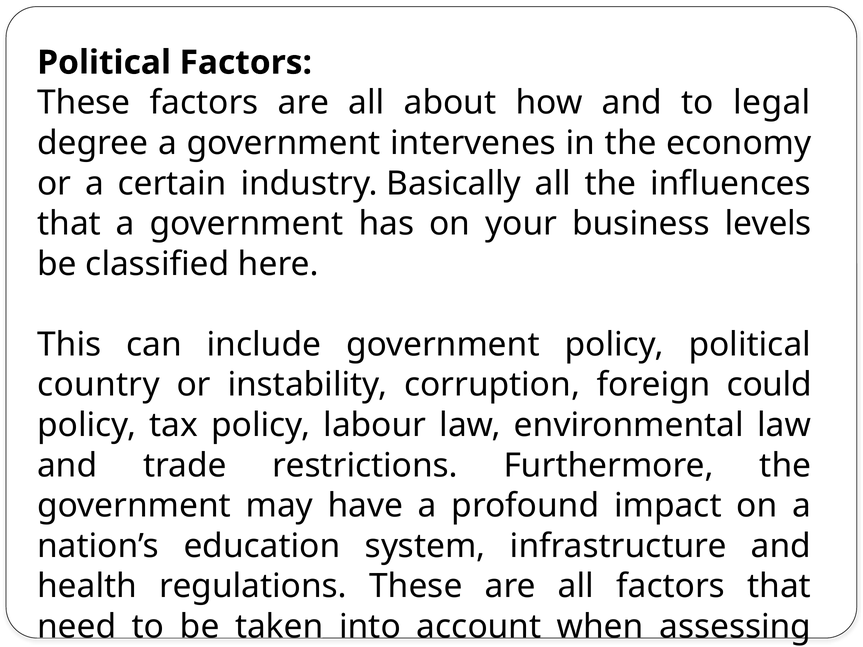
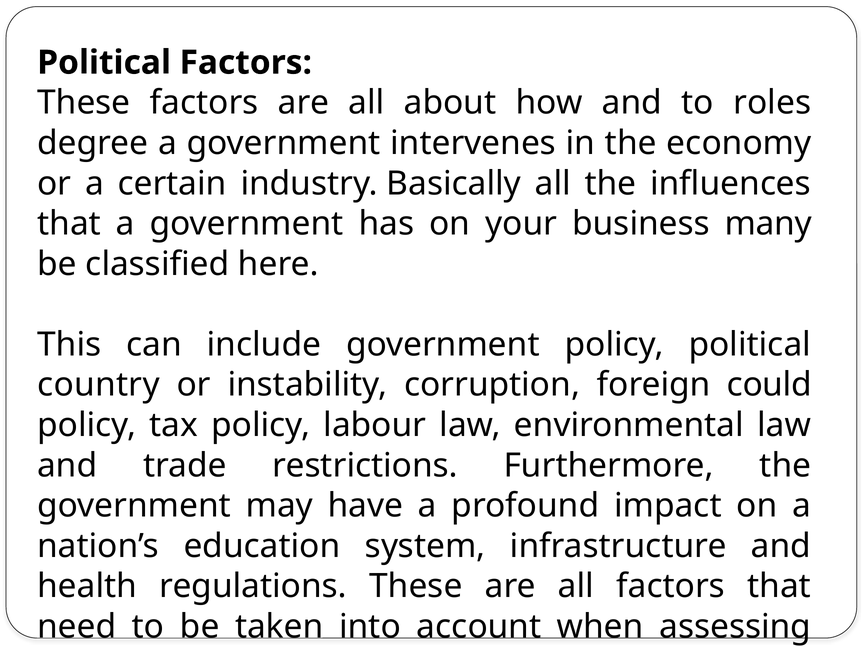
legal: legal -> roles (772, 103)
levels: levels -> many (768, 224)
